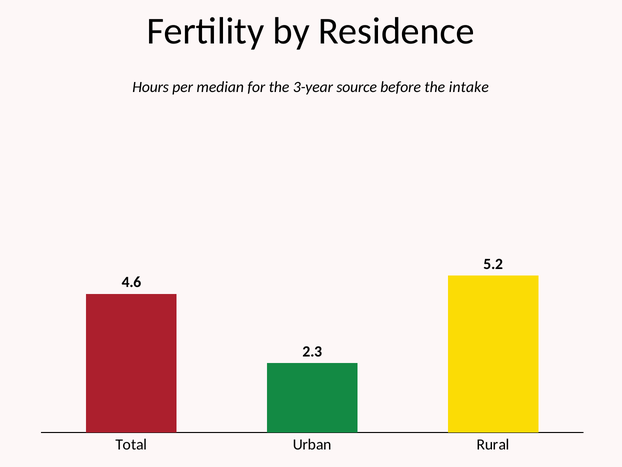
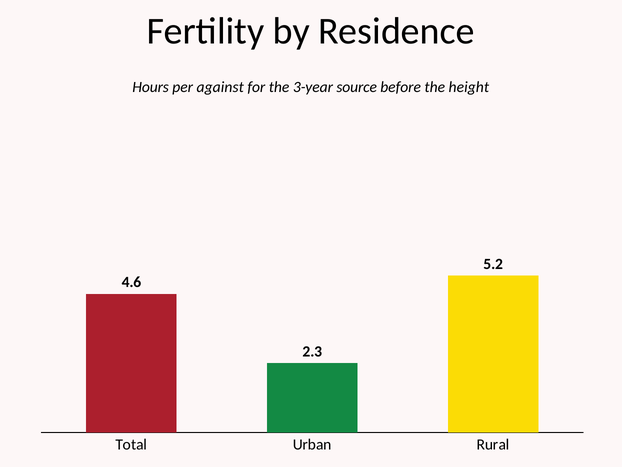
median: median -> against (220, 87)
intake: intake -> height (469, 87)
